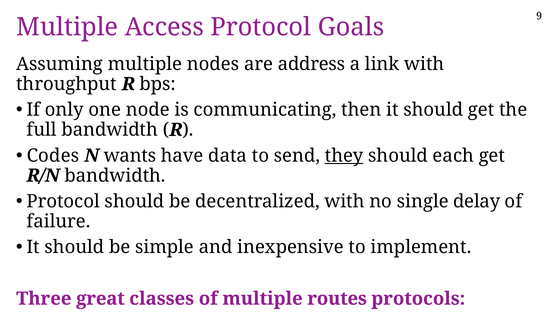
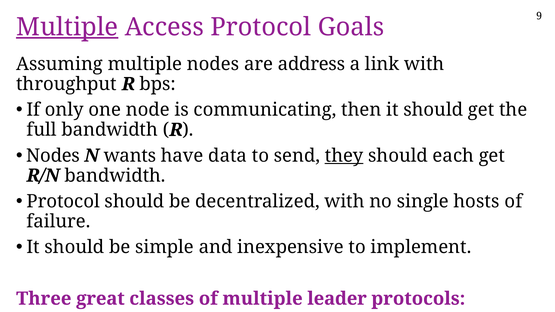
Multiple underline: none -> present (67, 27)
Codes: Codes -> Nodes (53, 156)
delay: delay -> hosts (477, 201)
routes: routes -> leader (337, 299)
